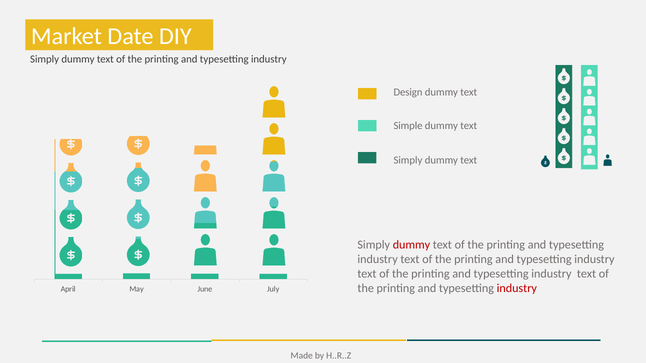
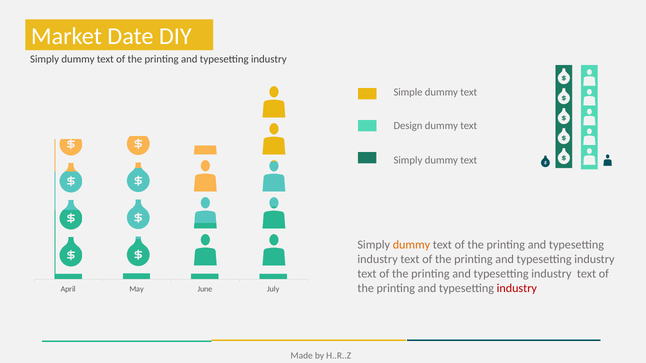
Design: Design -> Simple (408, 92)
Simple: Simple -> Design (408, 126)
dummy colour: red -> orange (411, 245)
